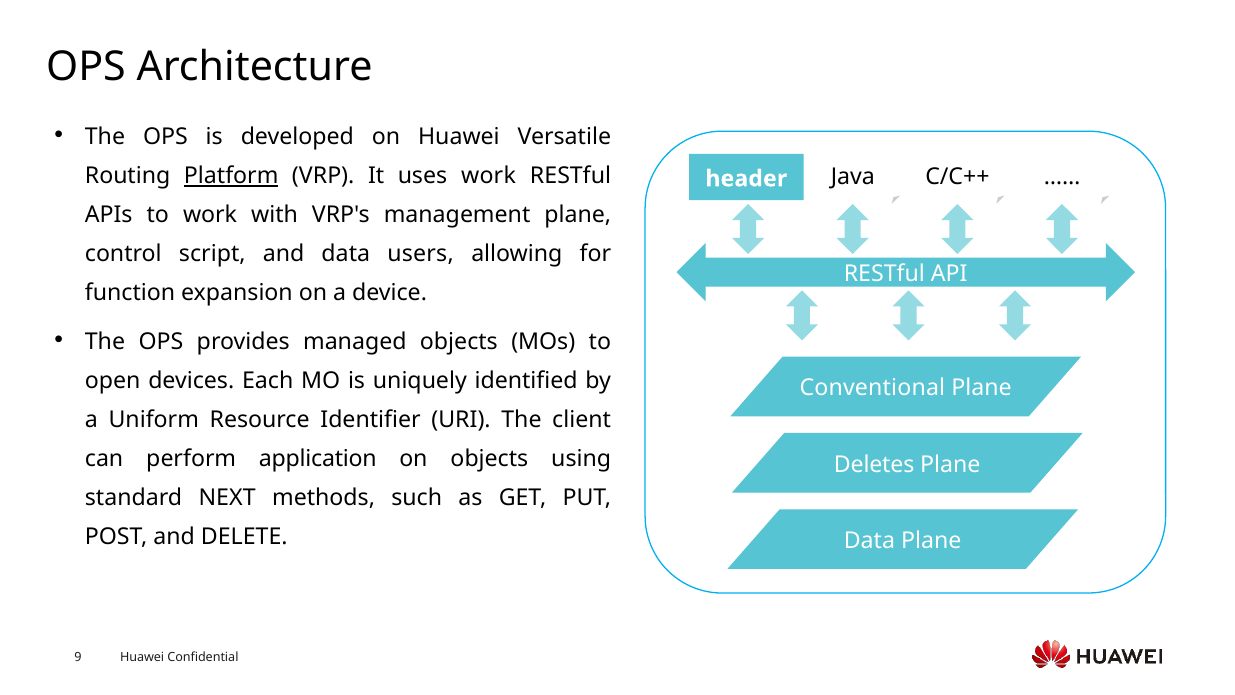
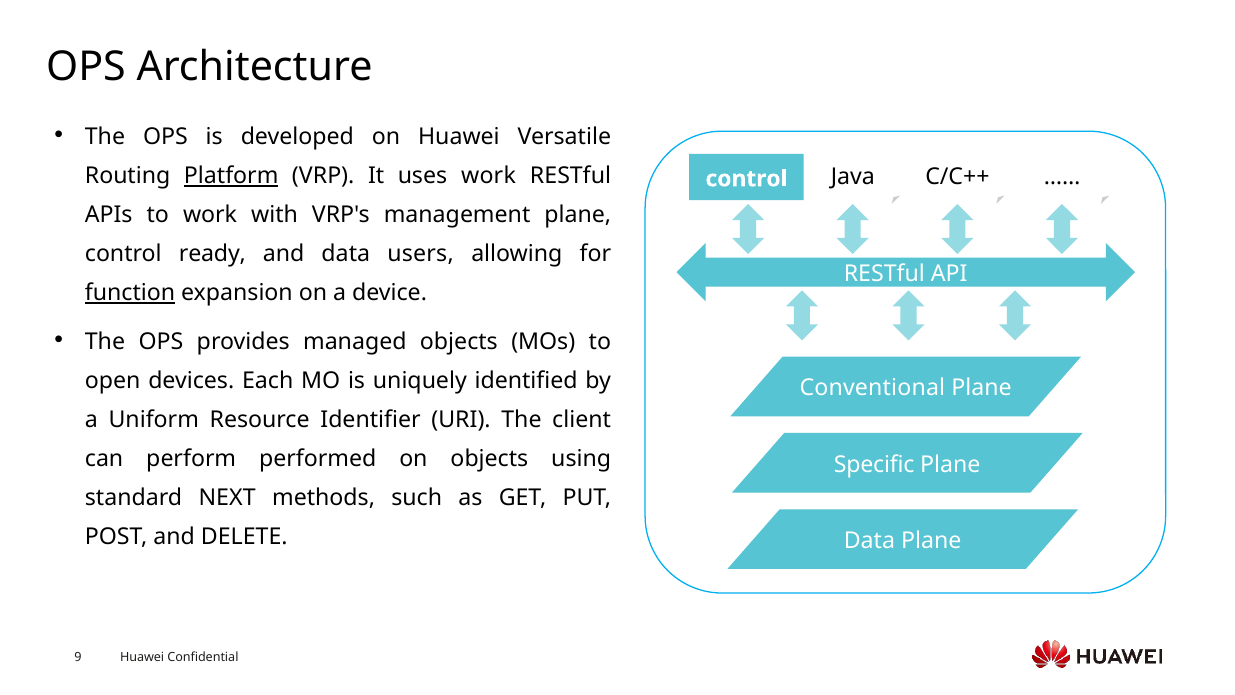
header: header -> control (746, 179)
script: script -> ready (212, 254)
function underline: none -> present (130, 293)
application: application -> performed (318, 458)
Deletes: Deletes -> Specific (874, 464)
